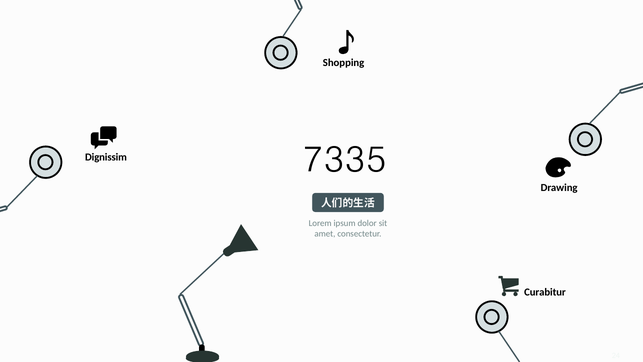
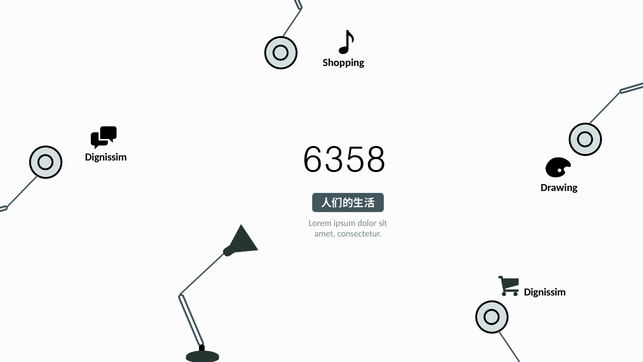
7335: 7335 -> 6358 (345, 160)
Curabitur: Curabitur -> Dignissim (545, 292)
